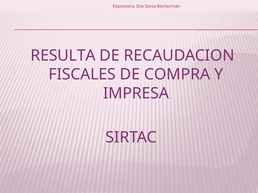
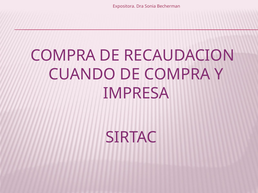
RESULTA: RESULTA -> COMPRA (63, 56)
FISCALES: FISCALES -> CUANDO (82, 75)
